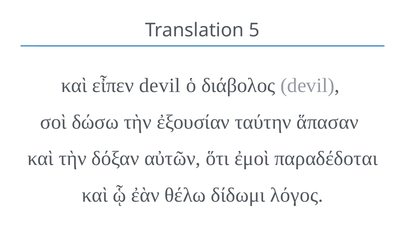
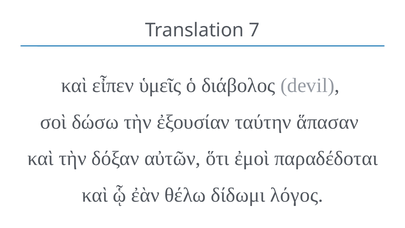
5: 5 -> 7 (254, 30)
εἶπεν devil: devil -> ὑμεῖς (160, 86)
